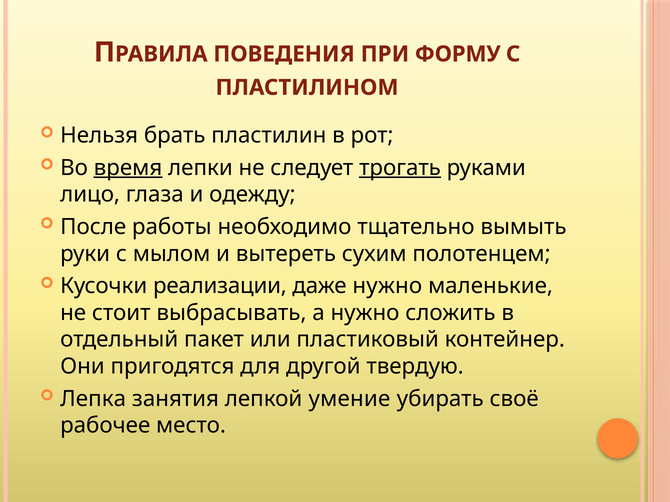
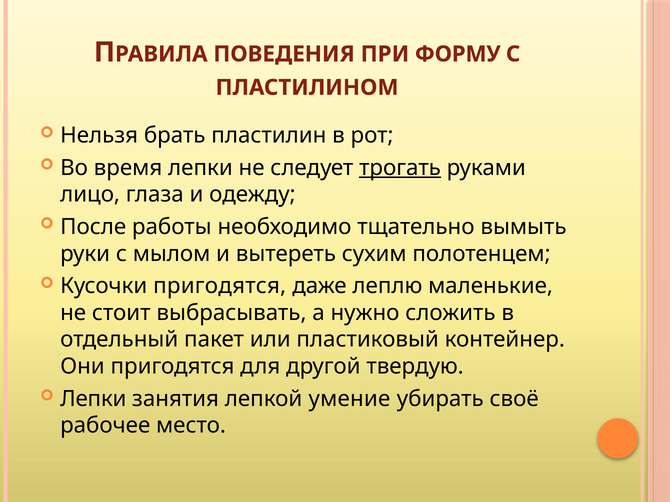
время underline: present -> none (128, 168)
Кусочки реализации: реализации -> пригодятся (220, 286)
даже нужно: нужно -> леплю (387, 286)
Лепка: Лепка -> Лепки (93, 399)
